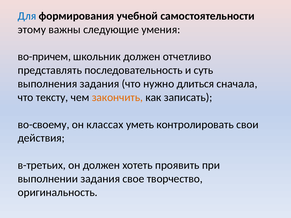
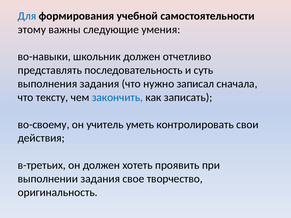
во-причем: во-причем -> во-навыки (44, 57)
длиться: длиться -> записал (195, 84)
закончить colour: orange -> blue (117, 97)
классах: классах -> учитель (105, 125)
